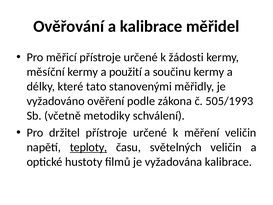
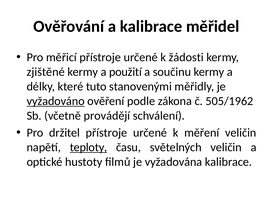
měsíční: měsíční -> zjištěné (46, 72)
tato: tato -> tuto (96, 86)
vyžadováno underline: none -> present (56, 101)
505/1993: 505/1993 -> 505/1962 (229, 101)
metodiky: metodiky -> provádějí (107, 116)
